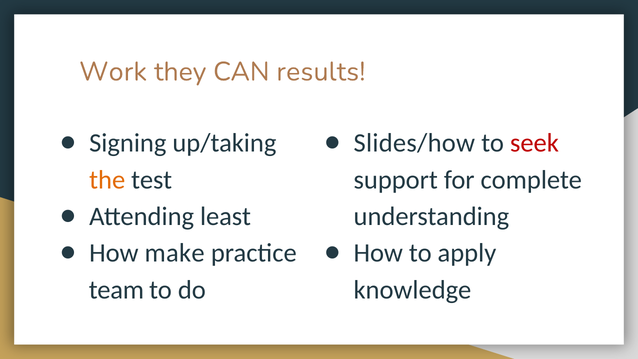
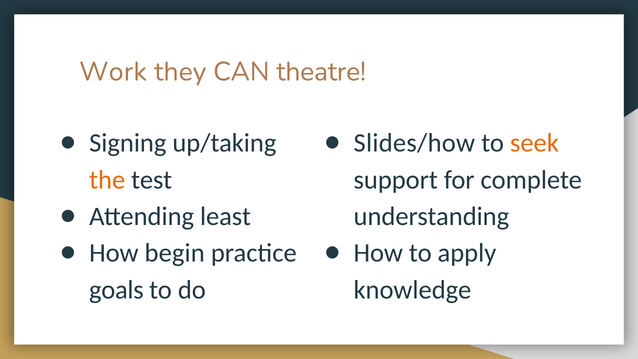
results: results -> theatre (321, 72)
seek colour: red -> orange (534, 143)
make: make -> begin (175, 253)
team: team -> goals (116, 290)
